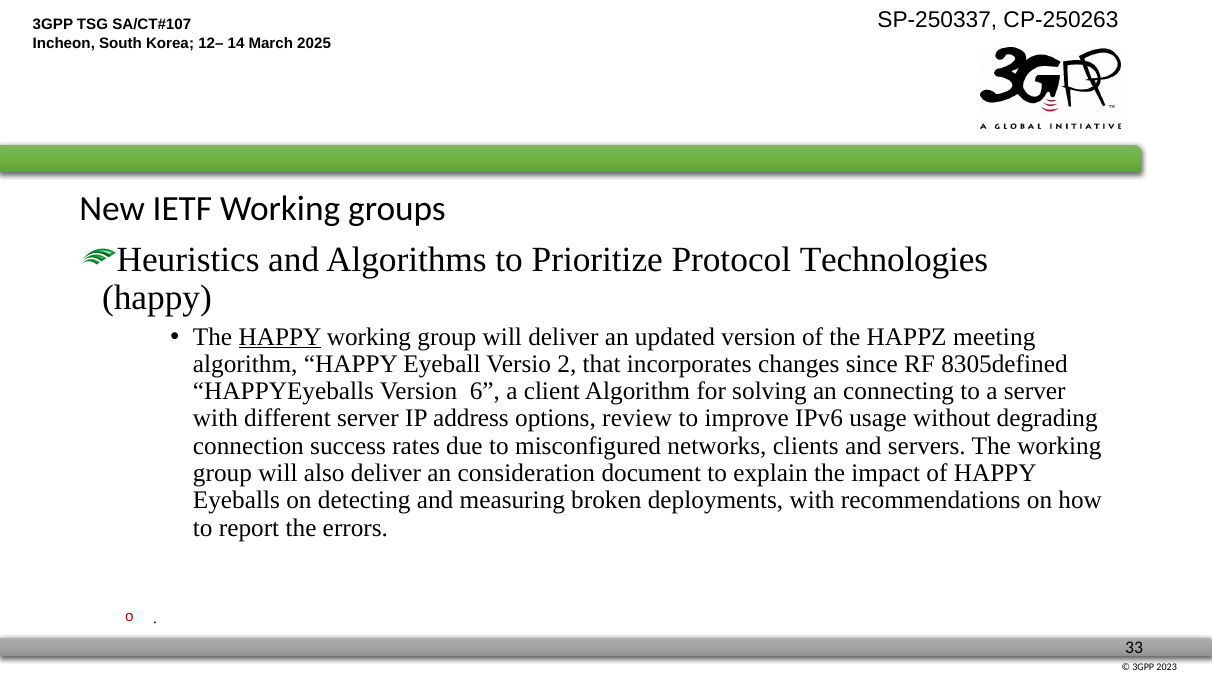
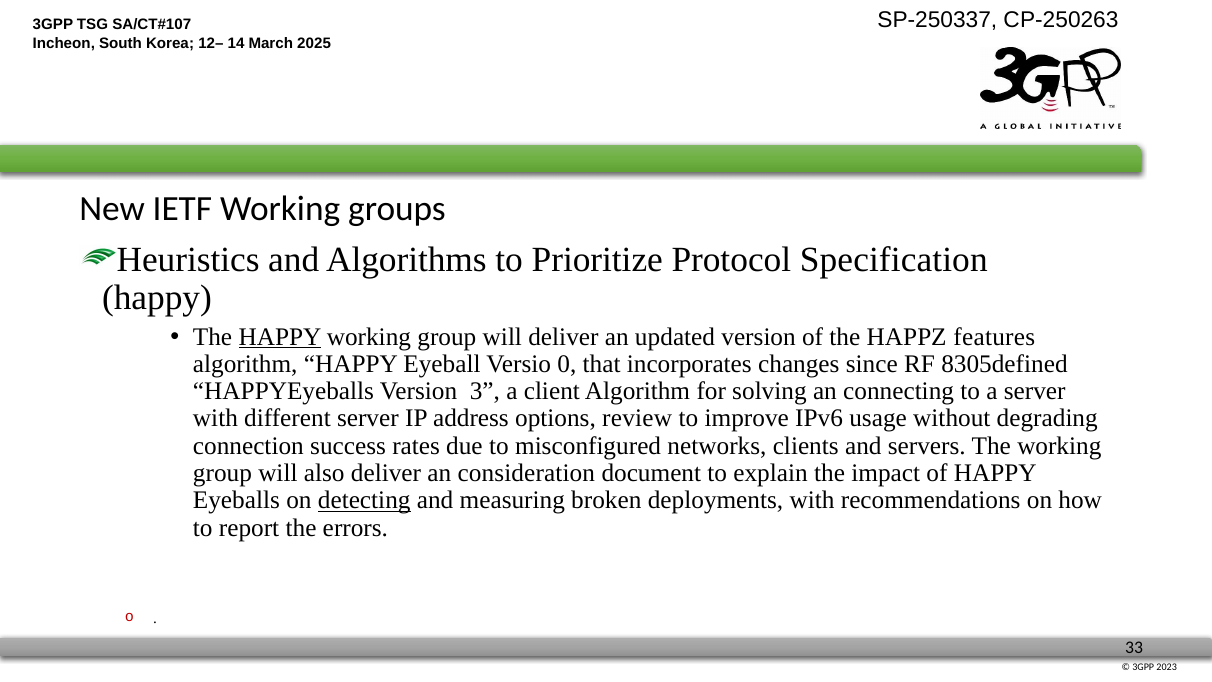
Technologies: Technologies -> Specification (894, 259)
meeting: meeting -> features (994, 337)
2: 2 -> 0 (567, 364)
6: 6 -> 3 (485, 391)
detecting underline: none -> present (364, 500)
